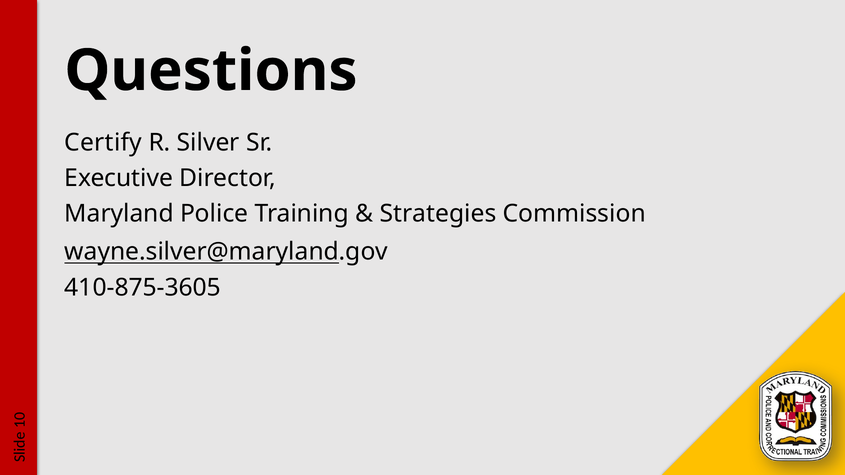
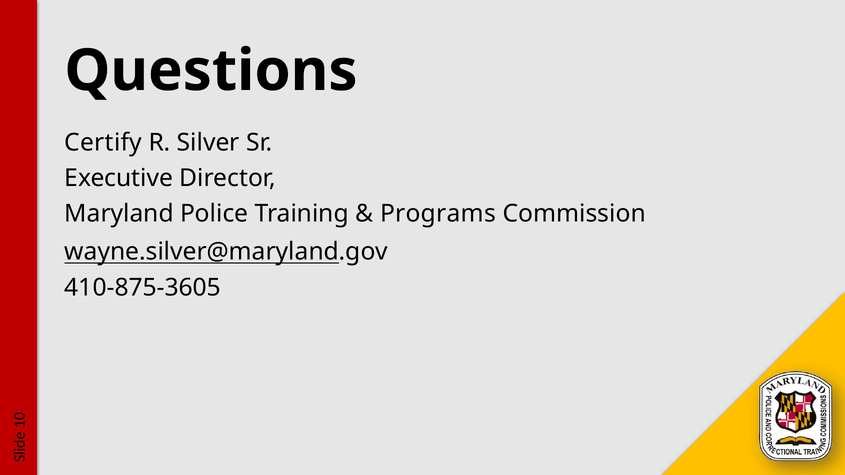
Strategies: Strategies -> Programs (438, 214)
